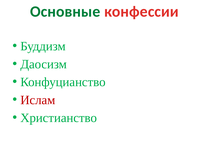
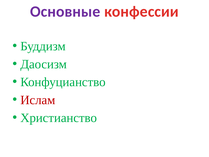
Основные colour: green -> purple (65, 12)
